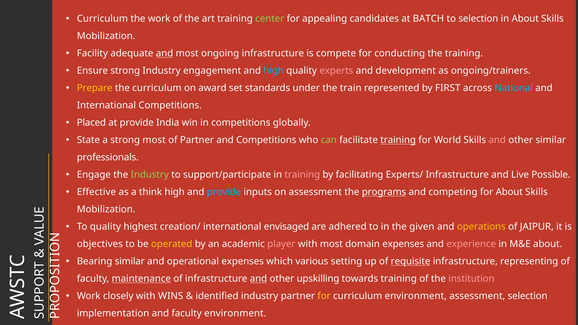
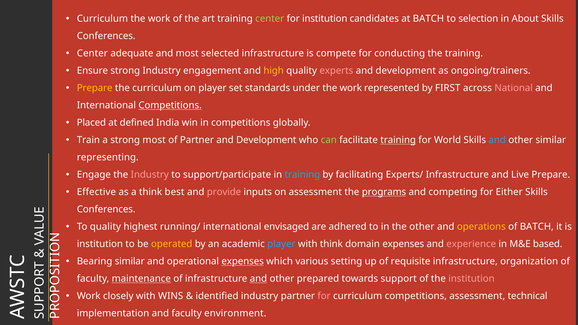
for appealing: appealing -> institution (325, 19)
Mobilization: Mobilization -> Conferences (106, 36)
Facility: Facility -> Center (92, 53)
and underline: present -> none (165, 53)
ongoing: ongoing -> selected (220, 53)
high colour: light blue -> yellow (274, 71)
on award: award -> player (212, 88)
under the train: train -> work (351, 88)
National colour: light blue -> pink (514, 88)
Competitions underline: none -> present (170, 105)
at provide: provide -> defined (137, 123)
State: State -> Train (88, 140)
Competitions: Competitions -> Development (266, 140)
and colour: pink -> light blue (497, 140)
professionals: professionals -> representing (108, 157)
Industry colour: light green -> pink (150, 175)
training colour: pink -> light blue (302, 175)
Live Possible: Possible -> Prepare (551, 175)
think high: high -> best (175, 192)
provide colour: light blue -> pink (224, 192)
for About: About -> Either (509, 192)
Mobilization: Mobilization -> Conferences (106, 209)
creation/: creation/ -> running/ (180, 227)
the given: given -> other (422, 227)
of JAIPUR: JAIPUR -> BATCH (537, 227)
objectives: objectives -> institution (100, 244)
player colour: pink -> light blue (281, 244)
with most: most -> think (331, 244)
M&E about: about -> based (548, 244)
expenses underline: none -> present (243, 262)
requisite underline: present -> none (411, 262)
representing: representing -> organization (529, 262)
upskilling: upskilling -> prepared (318, 279)
towards training: training -> support (399, 279)
for colour: yellow -> pink (324, 296)
curriculum environment: environment -> competitions (416, 296)
assessment selection: selection -> technical (528, 296)
